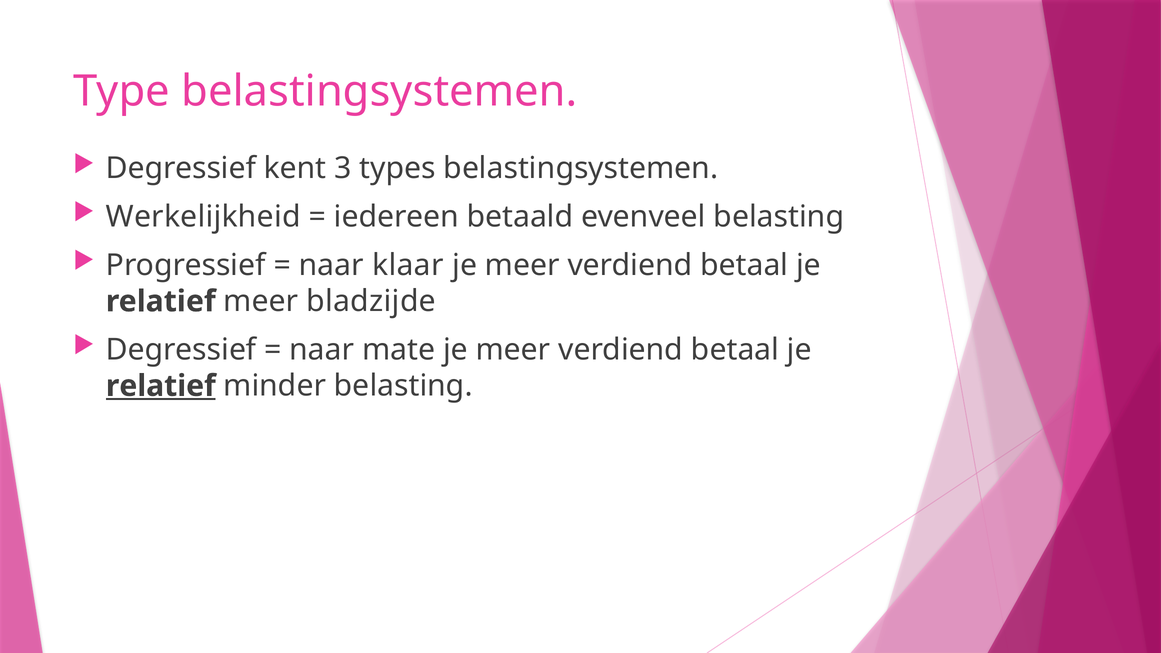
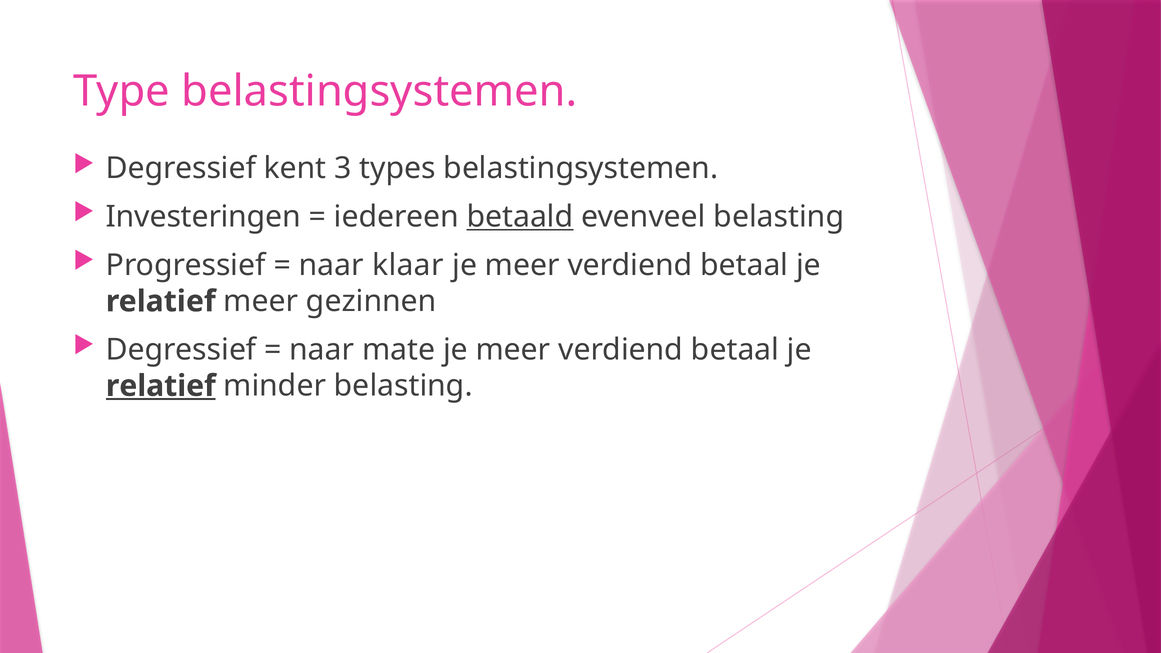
Werkelijkheid: Werkelijkheid -> Investeringen (203, 217)
betaald underline: none -> present (520, 217)
bladzijde: bladzijde -> gezinnen (371, 301)
